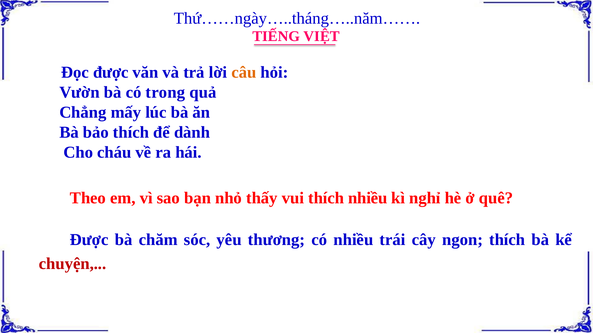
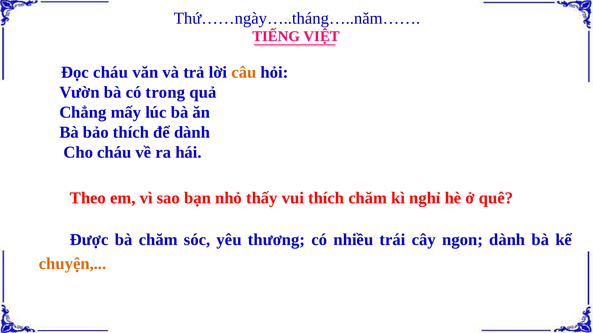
Đọc được: được -> cháu (111, 72)
thích nhiều: nhiều -> chăm (368, 198)
ngon thích: thích -> dành (507, 240)
chuyện colour: red -> orange (73, 264)
